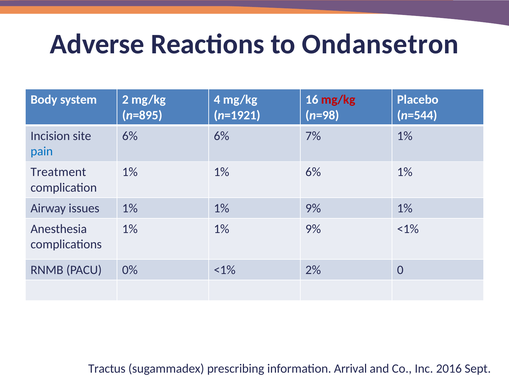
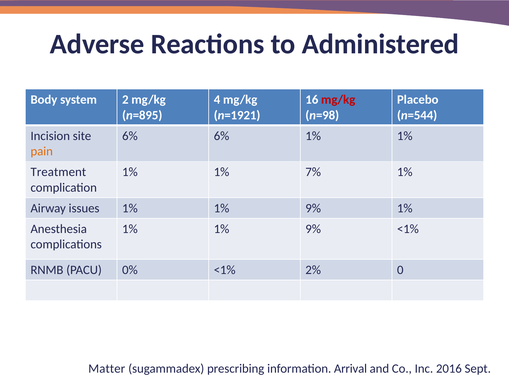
Ondansetron: Ondansetron -> Administered (380, 44)
6% 7%: 7% -> 1% (313, 136)
pain colour: blue -> orange (42, 151)
1% 6%: 6% -> 7% (313, 172)
Tractus: Tractus -> Matter (107, 368)
